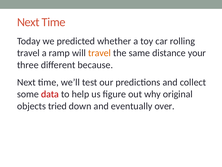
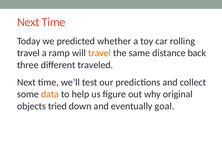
your: your -> back (197, 53)
because: because -> traveled (95, 65)
data colour: red -> orange (50, 94)
over: over -> goal (164, 106)
